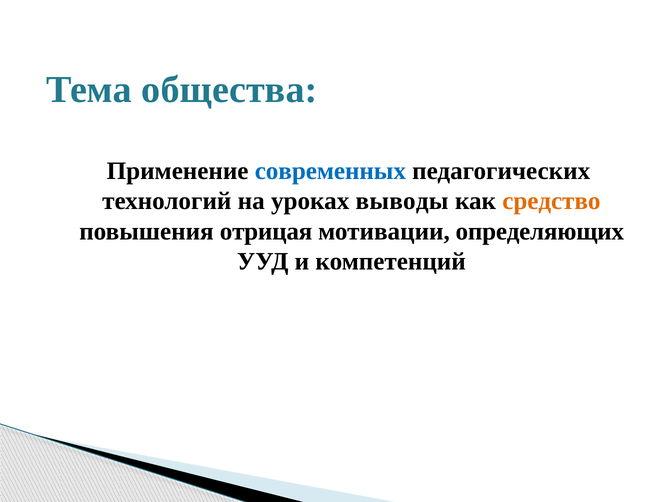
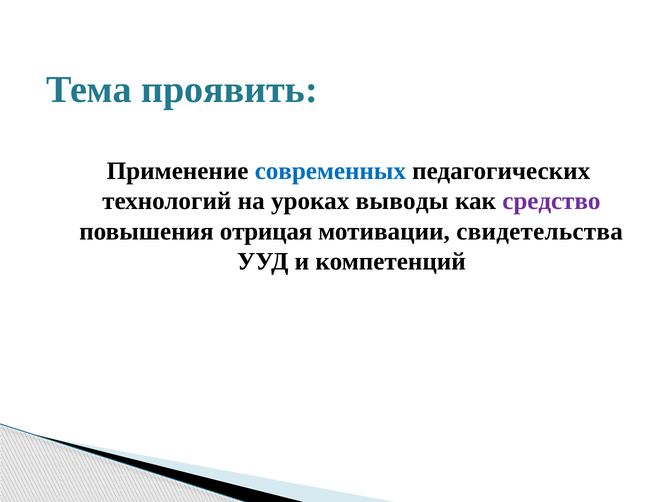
общества: общества -> проявить (230, 90)
средство colour: orange -> purple (551, 201)
определяющих: определяющих -> свидетельства (540, 232)
